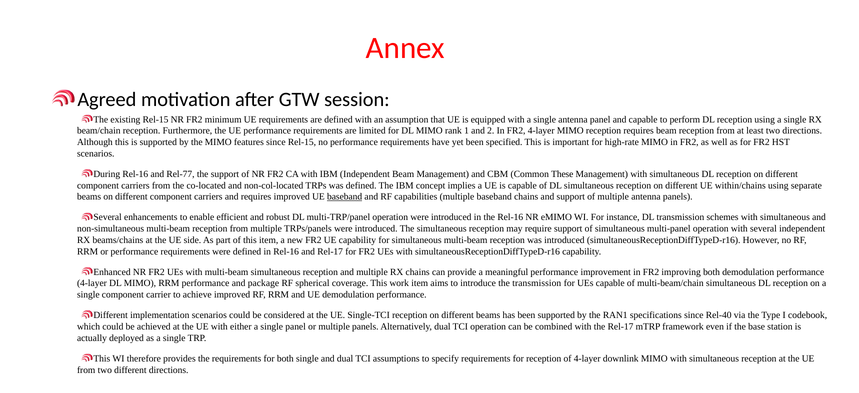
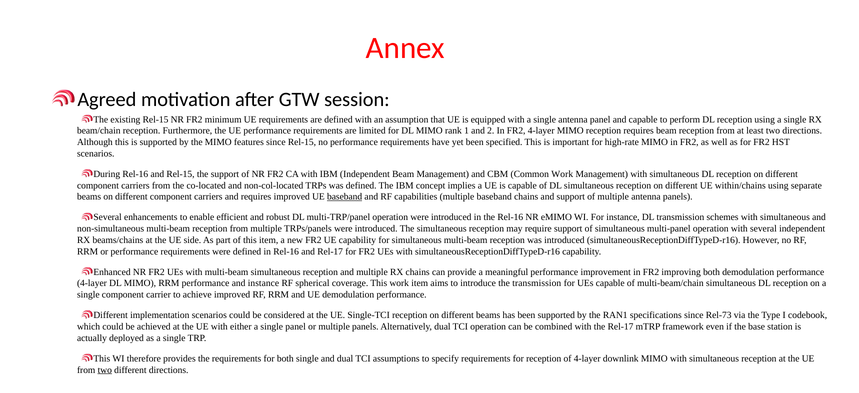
and Rel-77: Rel-77 -> Rel-15 (181, 174)
Common These: These -> Work (562, 174)
and package: package -> instance (263, 283)
Rel-40: Rel-40 -> Rel-73 (719, 315)
two underline: none -> present (105, 370)
